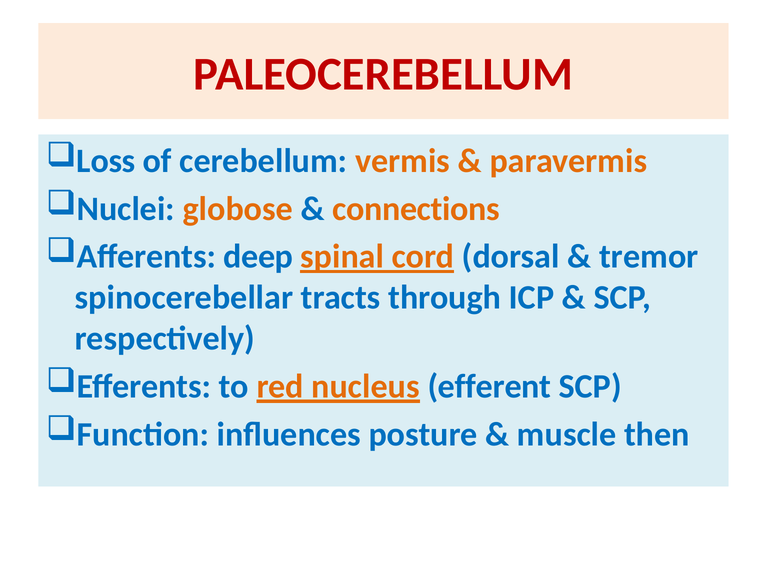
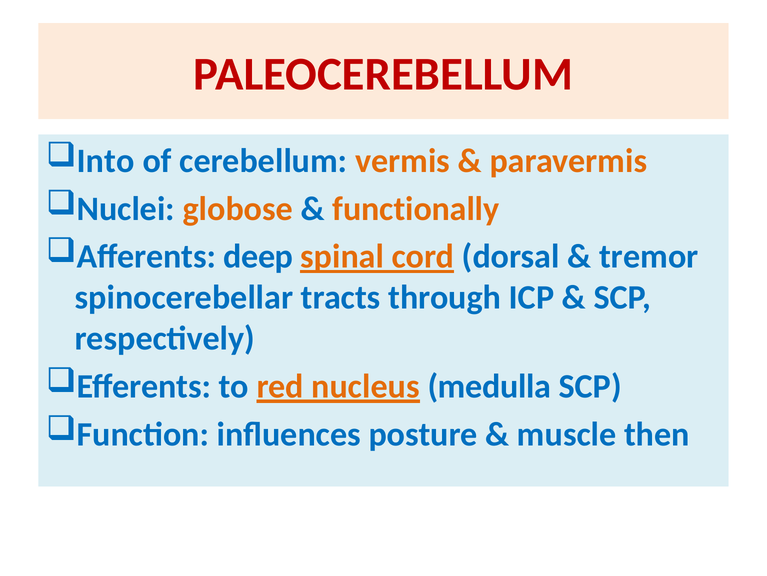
Loss: Loss -> Into (106, 161)
connections: connections -> functionally (416, 209)
efferent: efferent -> medulla (489, 386)
